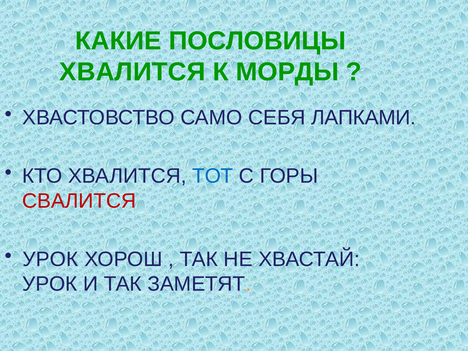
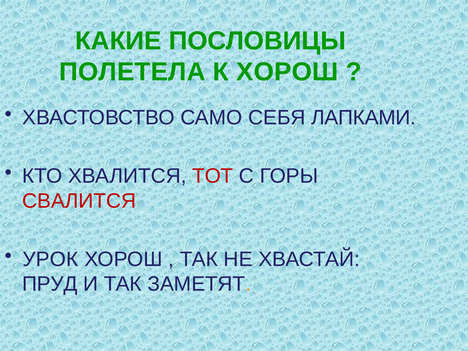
ХВАЛИТСЯ: ХВАЛИТСЯ -> ПОЛЕТЕЛА (132, 72)
К МОРДЫ: МОРДЫ -> ХОРОШ (287, 72)
ТОТ colour: blue -> red (213, 176)
УРОК: УРОК -> ПРУД (50, 284)
